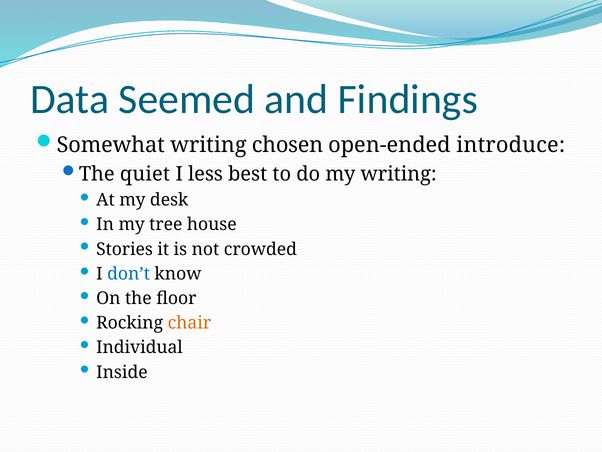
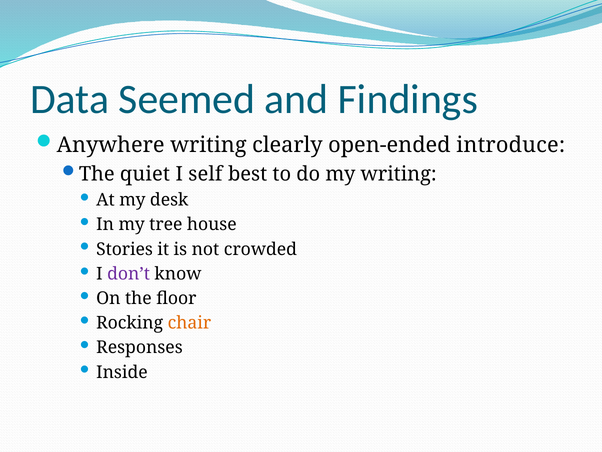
Somewhat: Somewhat -> Anywhere (111, 145)
chosen: chosen -> clearly (287, 145)
less: less -> self (205, 174)
don’t colour: blue -> purple (129, 274)
Individual: Individual -> Responses (139, 347)
